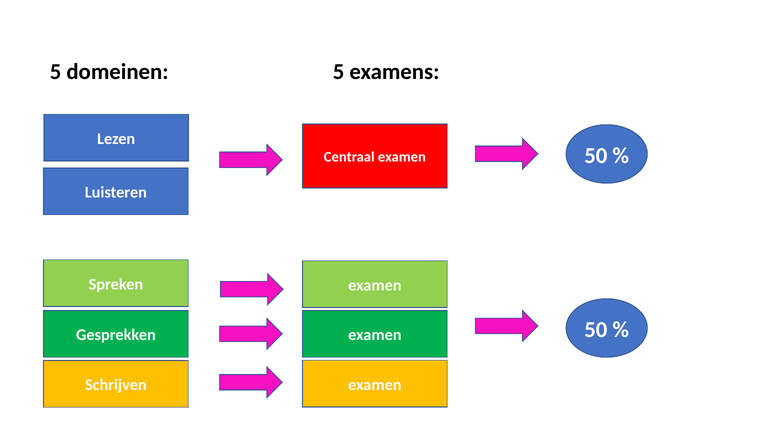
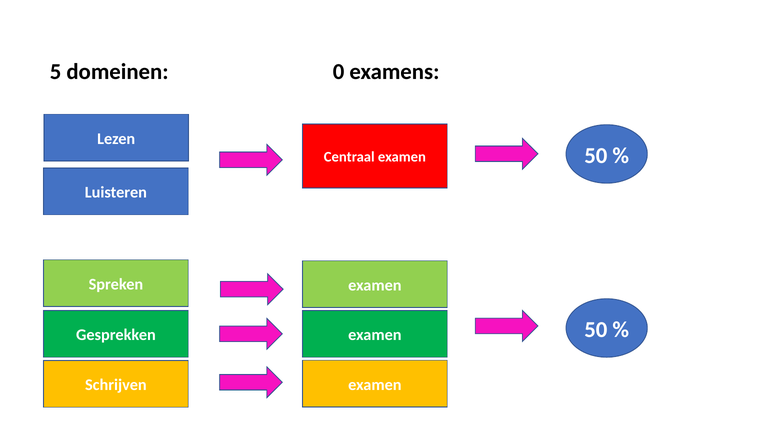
domeinen 5: 5 -> 0 (339, 72)
